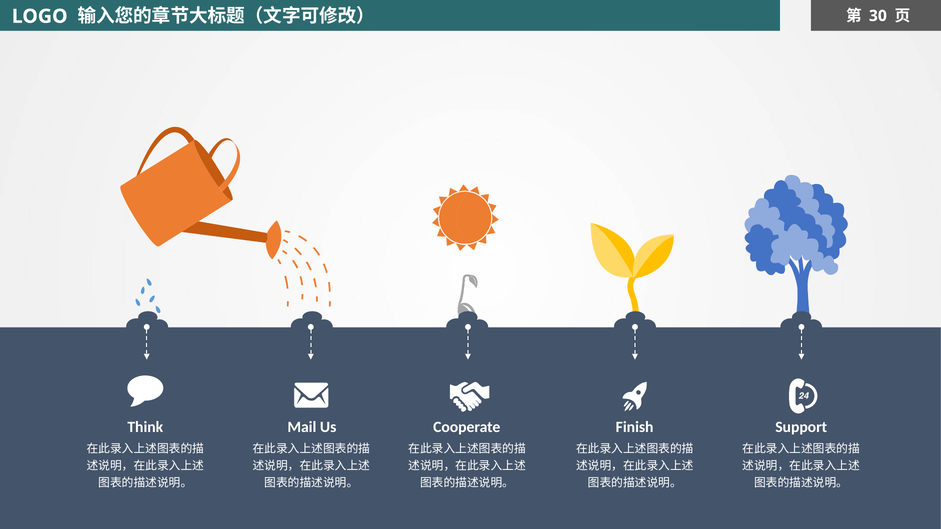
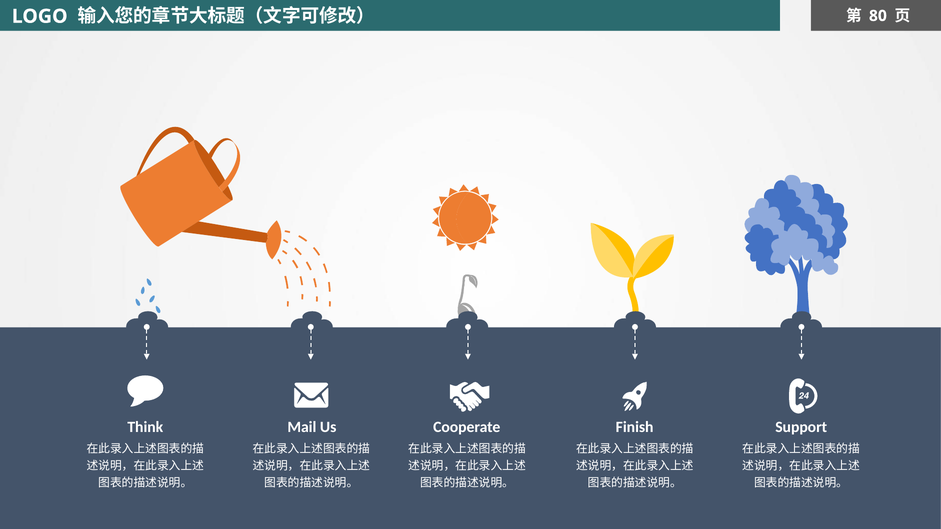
30: 30 -> 80 (878, 16)
